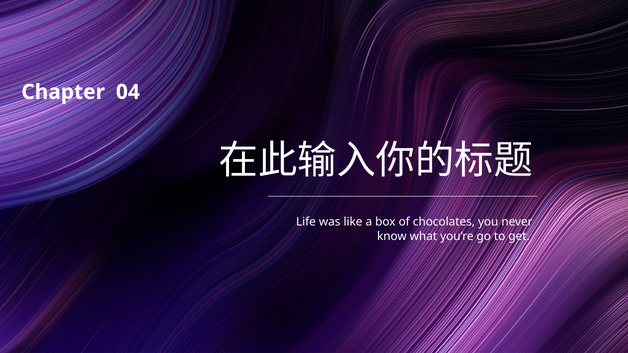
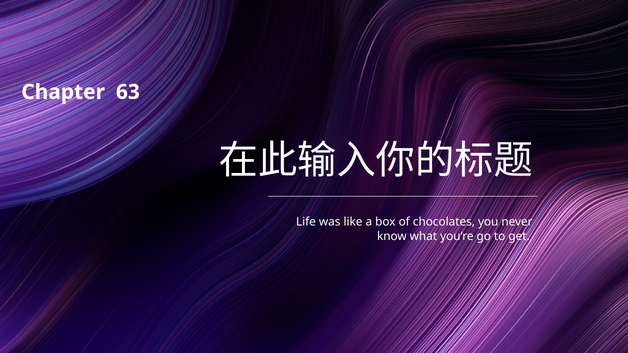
04: 04 -> 63 (128, 92)
